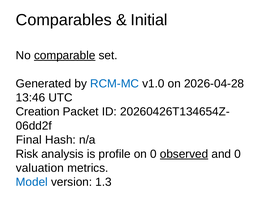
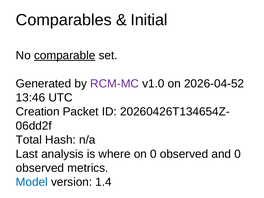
RCM-MC colour: blue -> purple (115, 84)
2026-04-28: 2026-04-28 -> 2026-04-52 (214, 84)
Final: Final -> Total (29, 140)
Risk: Risk -> Last (27, 154)
profile: profile -> where (115, 154)
observed underline: present -> none (184, 154)
valuation: valuation -> observed (40, 168)
1.3: 1.3 -> 1.4 (104, 182)
